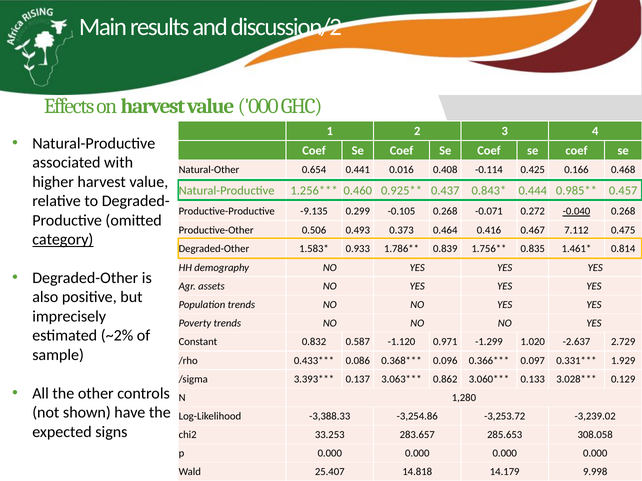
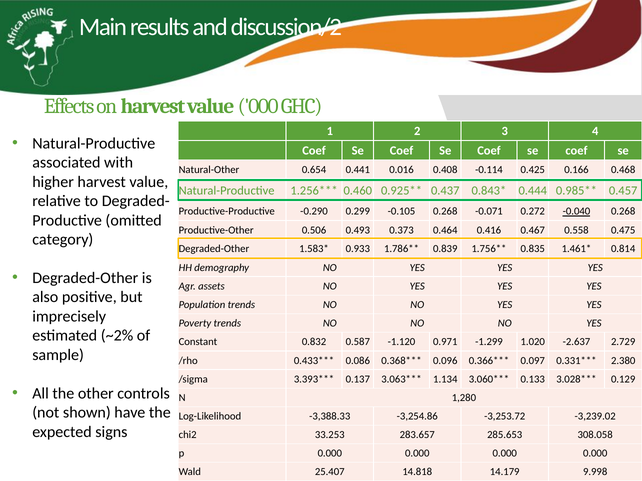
-9.135: -9.135 -> -0.290 (314, 212)
7.112: 7.112 -> 0.558 (576, 230)
category underline: present -> none (63, 240)
1.929: 1.929 -> 2.380 (623, 361)
0.862: 0.862 -> 1.134 (445, 380)
